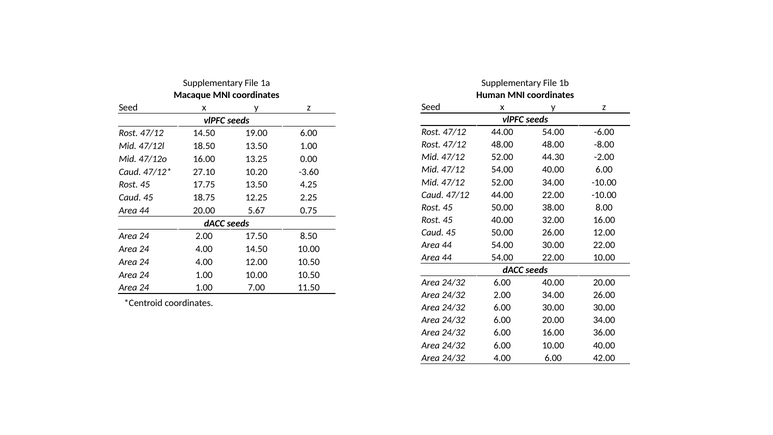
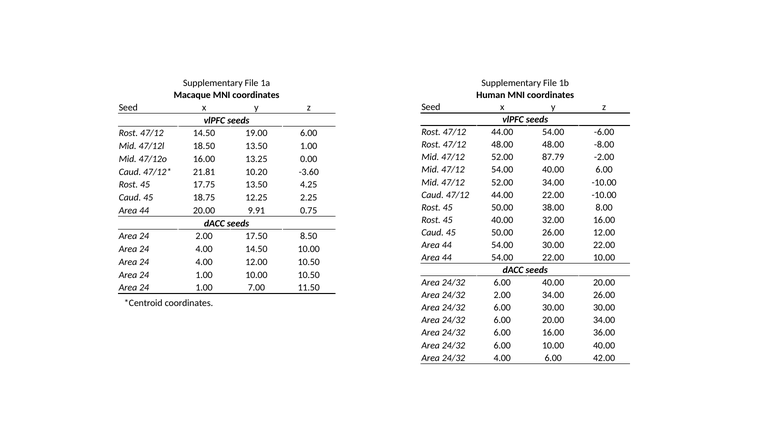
44.30: 44.30 -> 87.79 (553, 157)
27.10: 27.10 -> 21.81 (204, 172)
5.67: 5.67 -> 9.91 (256, 210)
